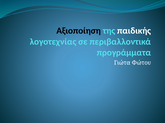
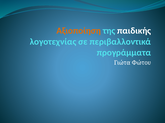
Αξιοποίηση colour: black -> orange (79, 31)
